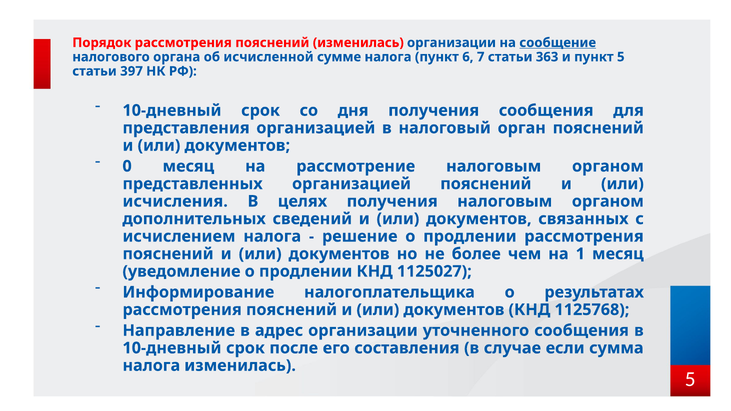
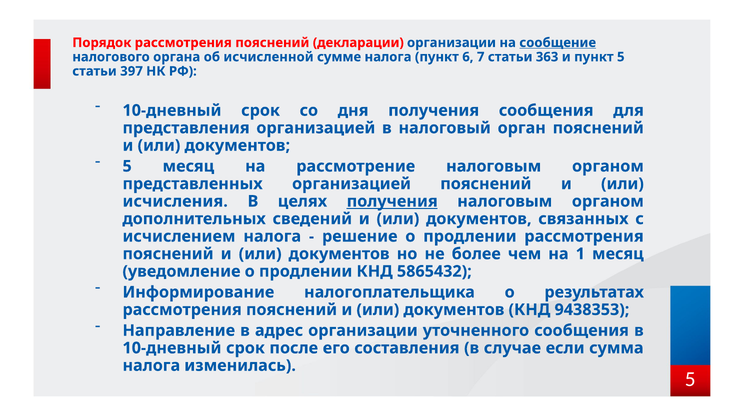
пояснений изменилась: изменилась -> декларации (358, 43)
0: 0 -> 5 (127, 166)
получения underline: none -> present (392, 201)
1125027: 1125027 -> 5865432 (434, 272)
1125768: 1125768 -> 9438353 (592, 310)
